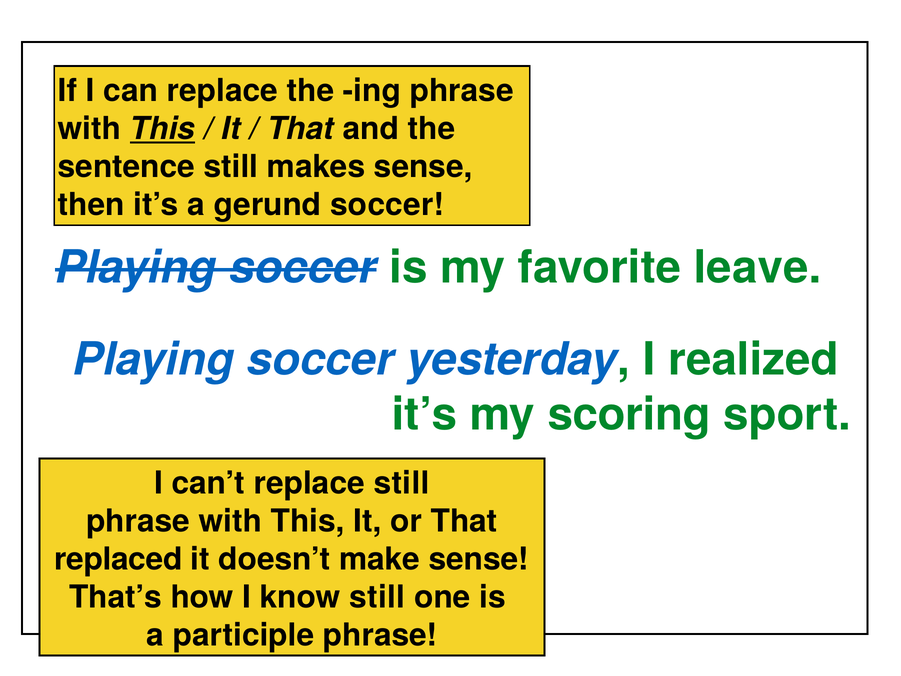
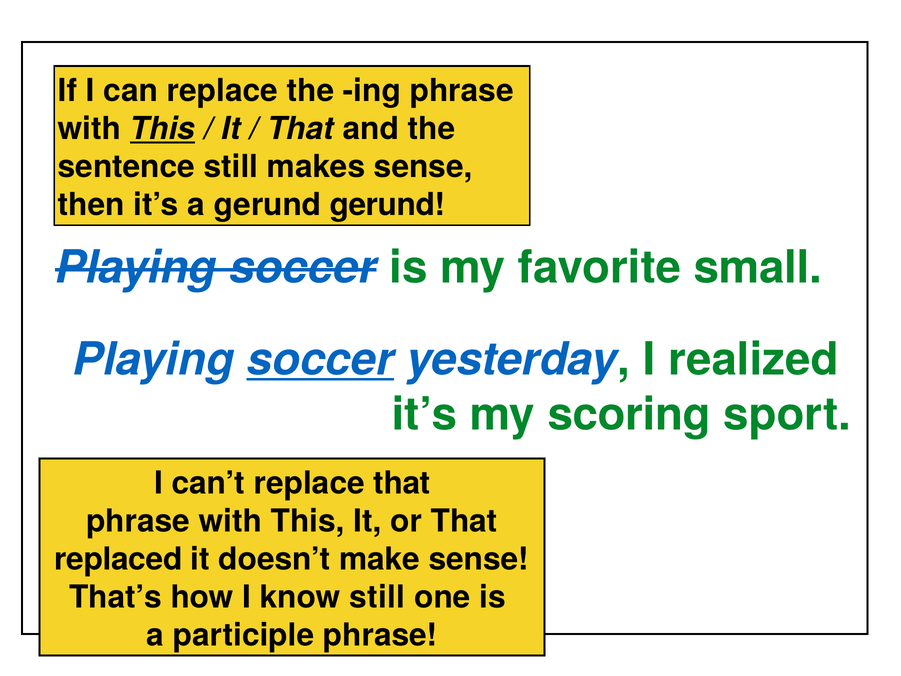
gerund soccer: soccer -> gerund (388, 205)
leave: leave -> small (758, 268)
soccer underline: none -> present (320, 360)
replace still: still -> that (402, 483)
